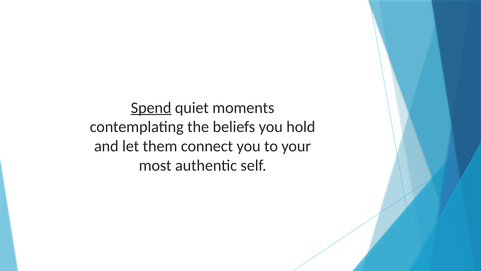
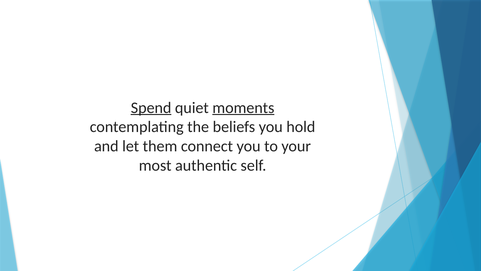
moments underline: none -> present (243, 108)
